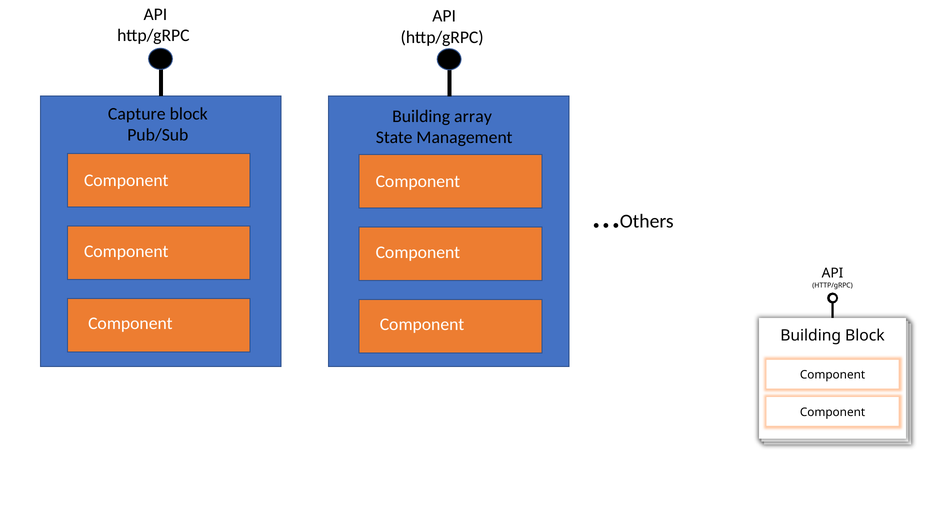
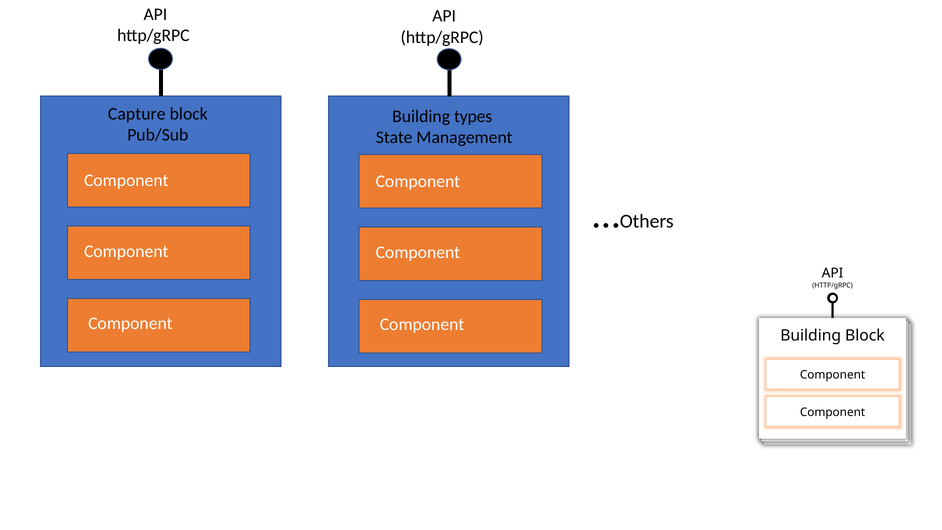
array: array -> types (473, 116)
